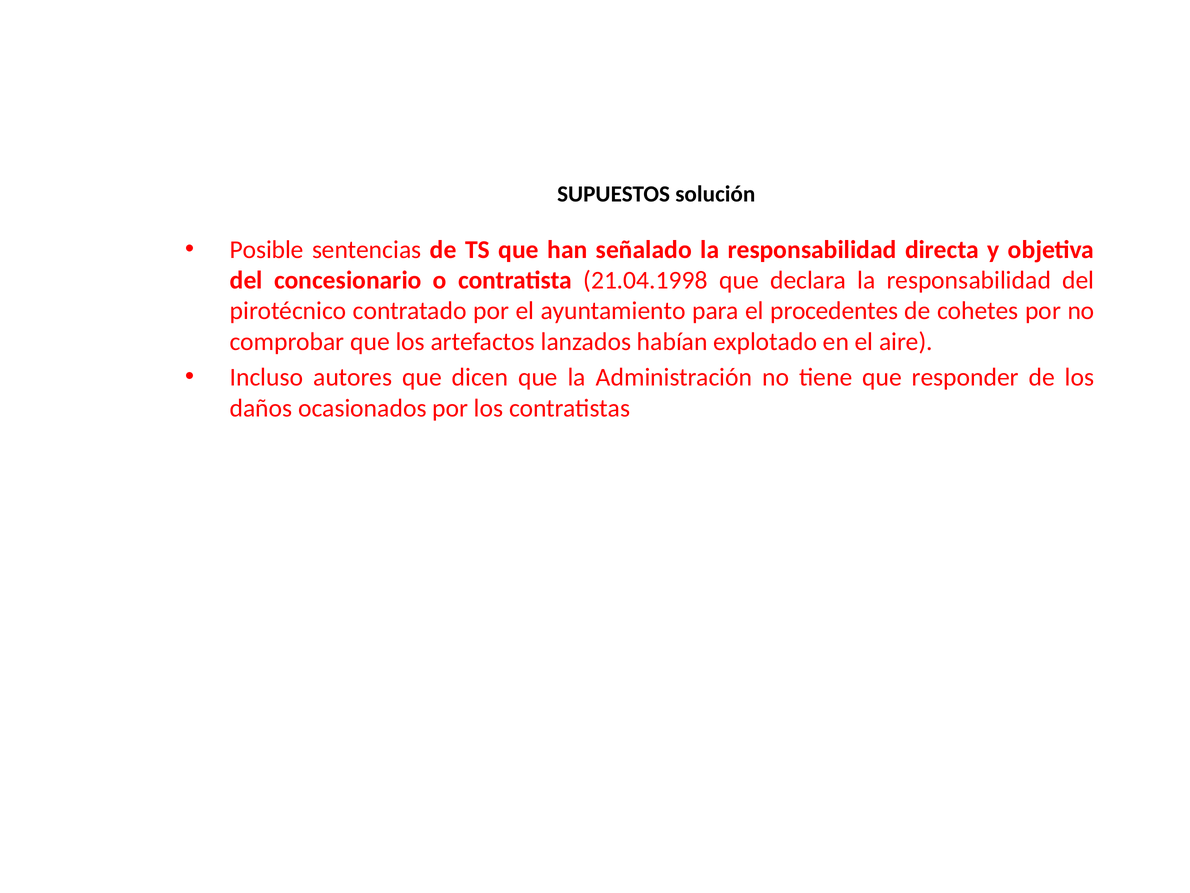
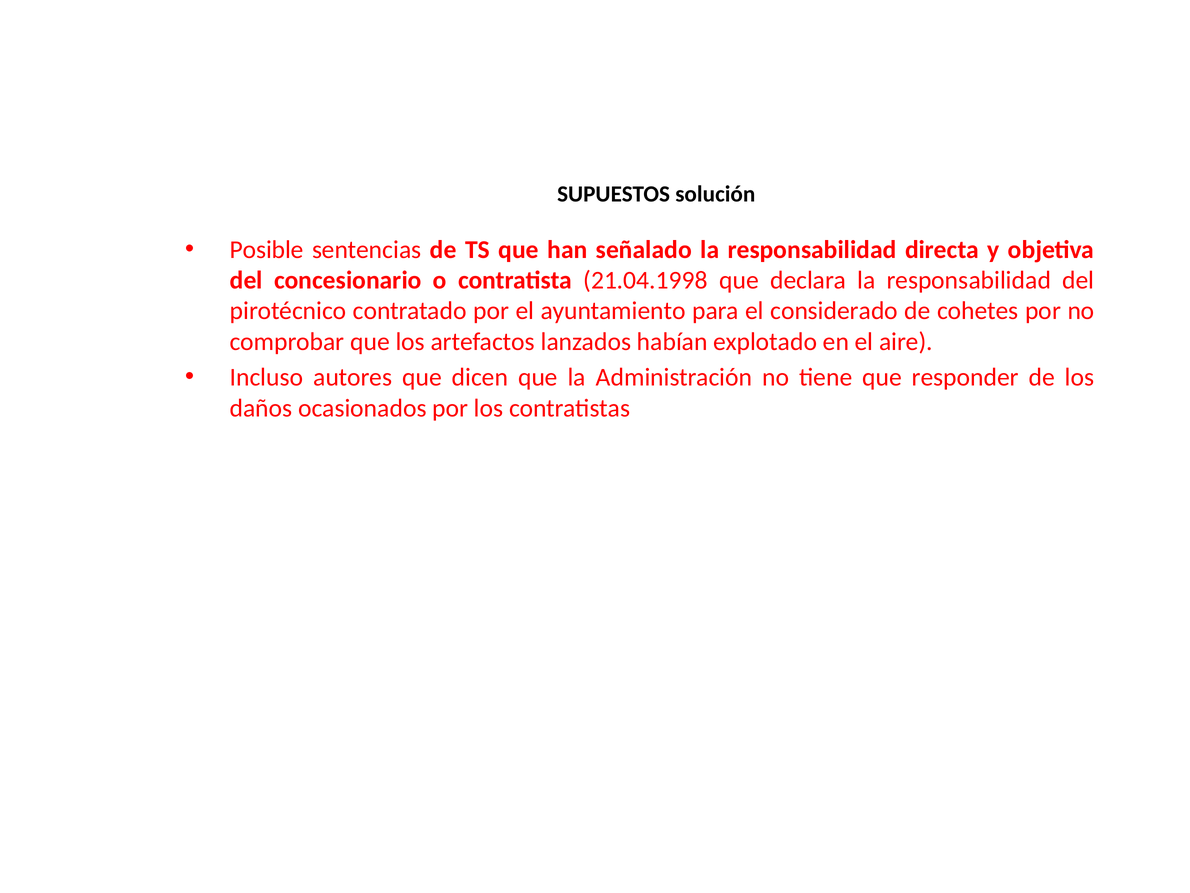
procedentes: procedentes -> considerado (834, 311)
